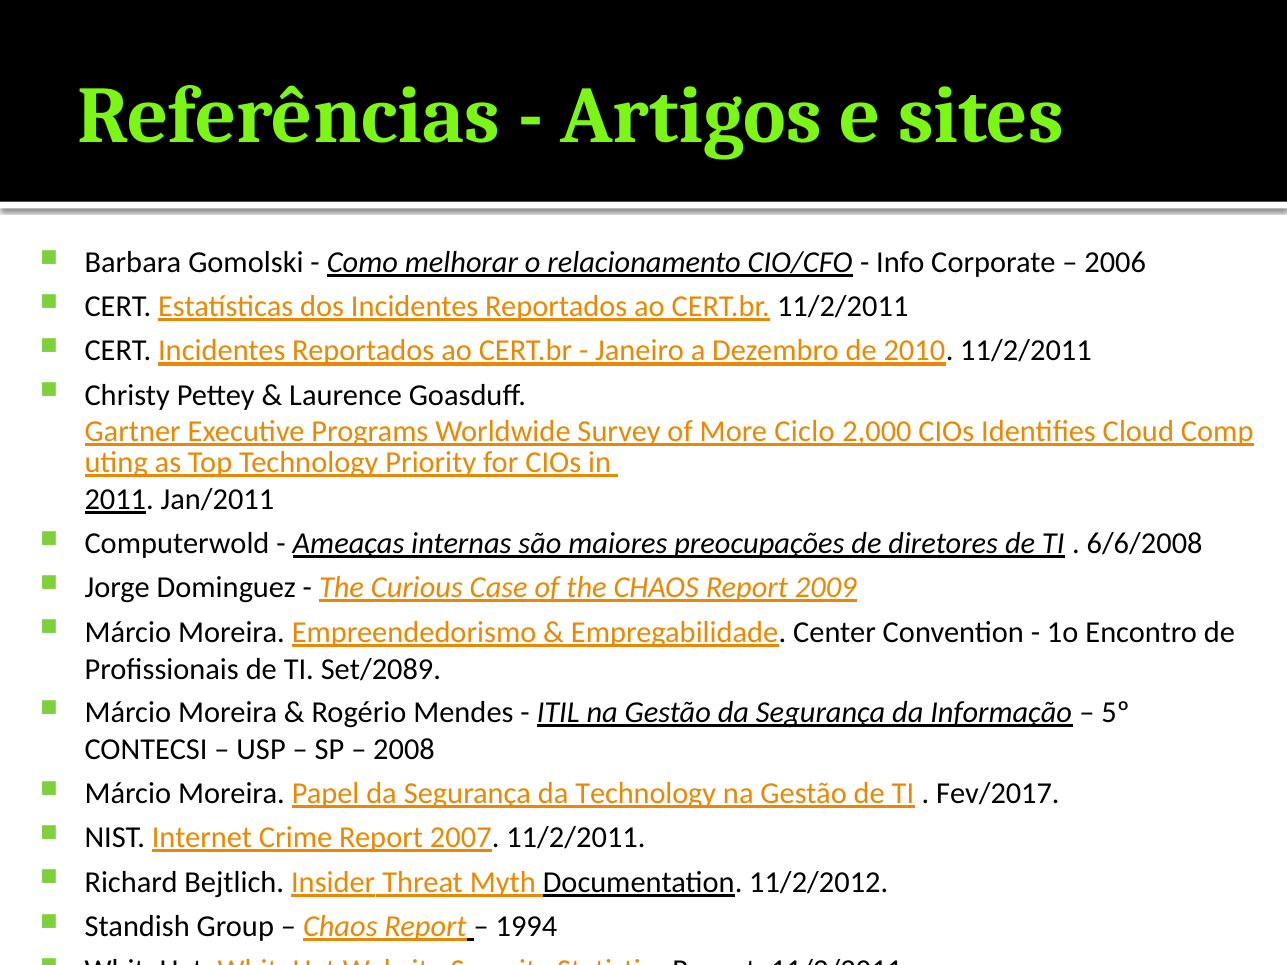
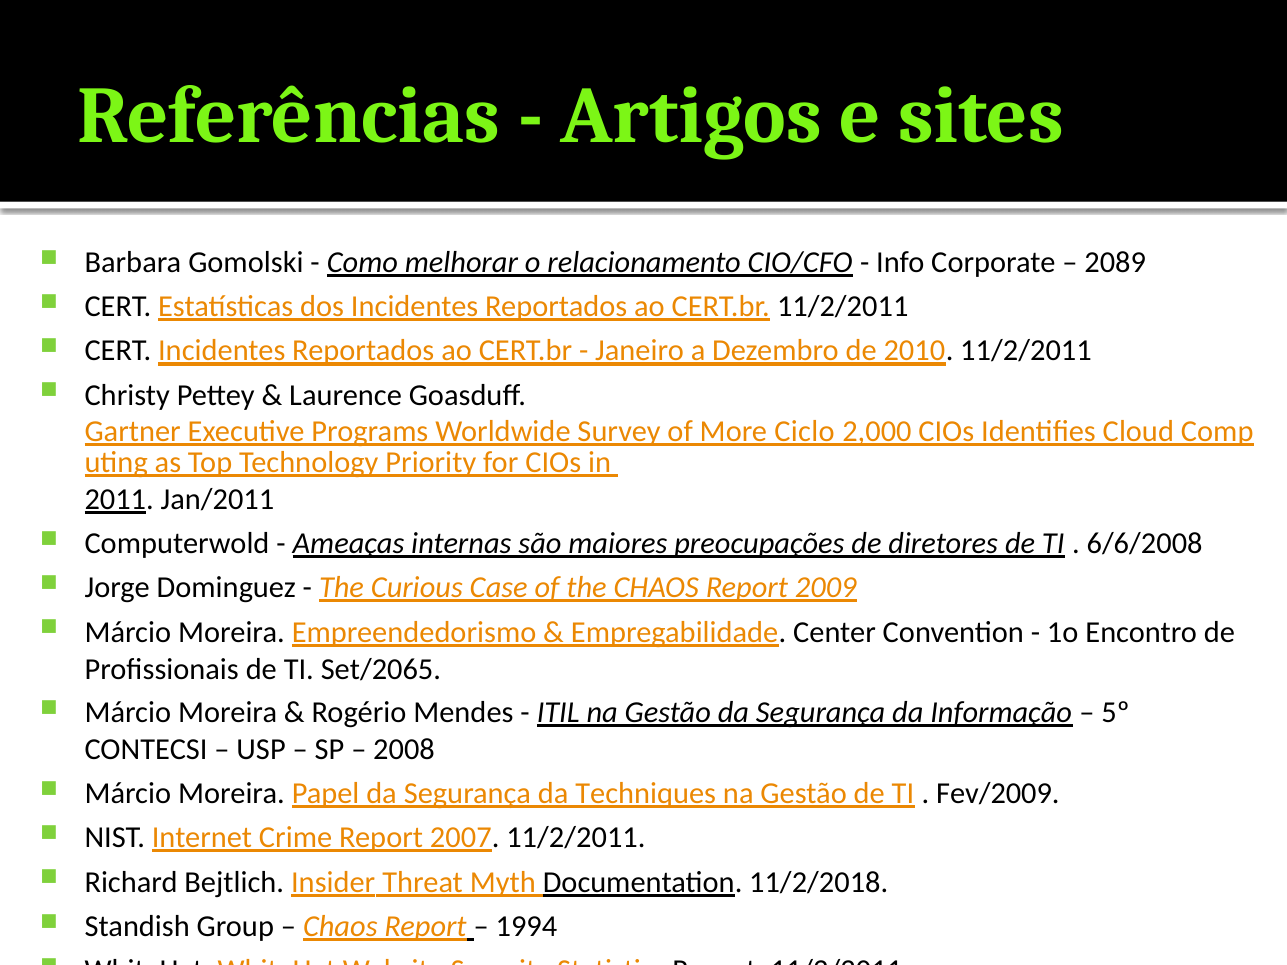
2006: 2006 -> 2089 (1115, 262)
Set/2089: Set/2089 -> Set/2065 (381, 669)
da Technology: Technology -> Techniques (646, 794)
Fev/2017: Fev/2017 -> Fev/2009 (998, 794)
11/2/2012: 11/2/2012 -> 11/2/2018 (819, 882)
